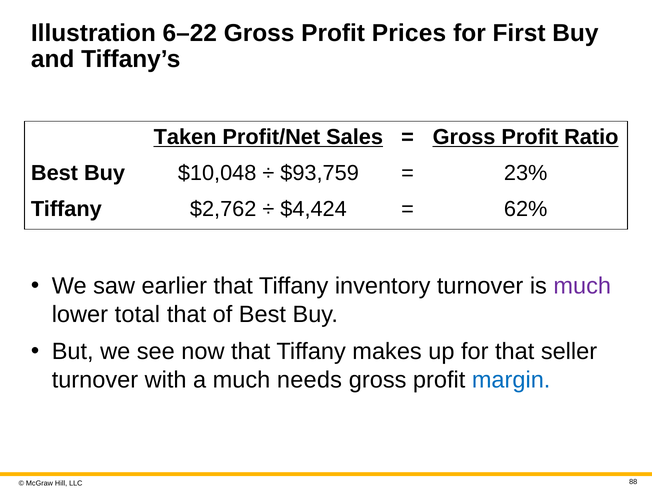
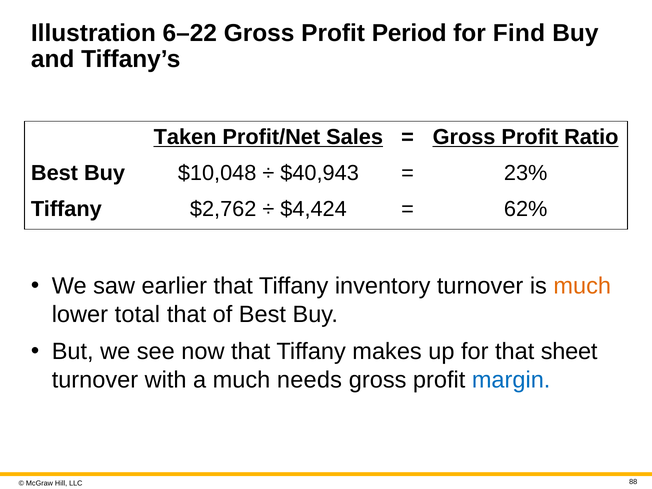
Prices: Prices -> Period (409, 33)
First: First -> Find (519, 33)
$93,759: $93,759 -> $40,943 (320, 173)
much colour: purple -> orange (582, 286)
seller: seller -> sheet (569, 352)
